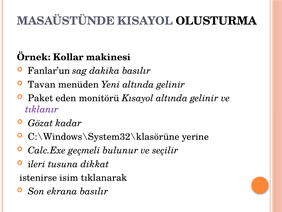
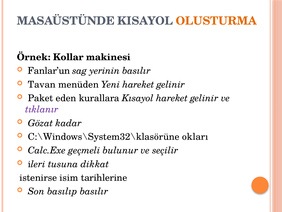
OLUSTURMA colour: black -> orange (216, 21)
dakika: dakika -> yerinin (105, 71)
Yeni altında: altında -> hareket (138, 84)
monitörü: monitörü -> kurallara (99, 98)
Kısayol altında: altında -> hareket (172, 98)
yerine: yerine -> okları (195, 136)
tıklanarak: tıklanarak -> tarihlerine (104, 177)
ekrana: ekrana -> basılıp (62, 191)
